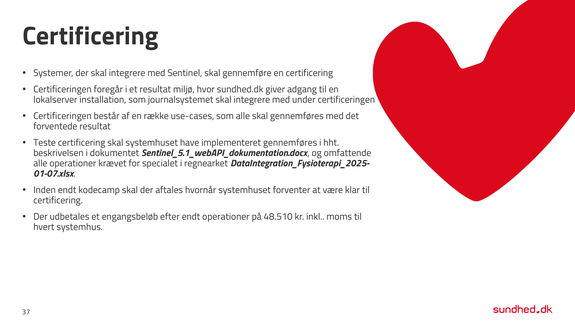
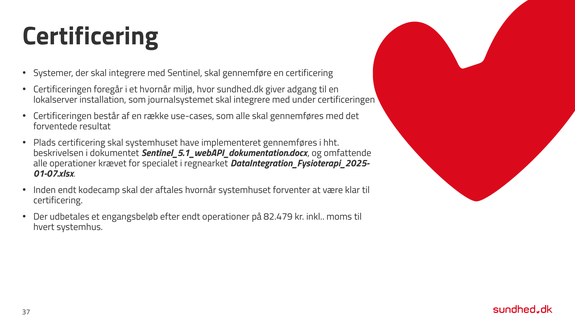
et resultat: resultat -> hvornår (155, 89)
Teste: Teste -> Plads (45, 143)
48.510: 48.510 -> 82.479 (278, 217)
